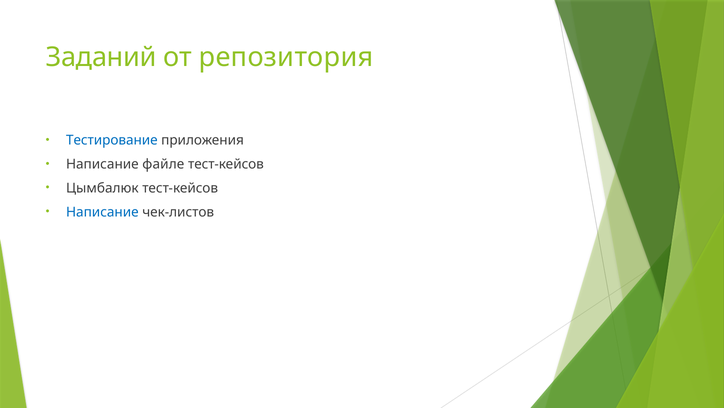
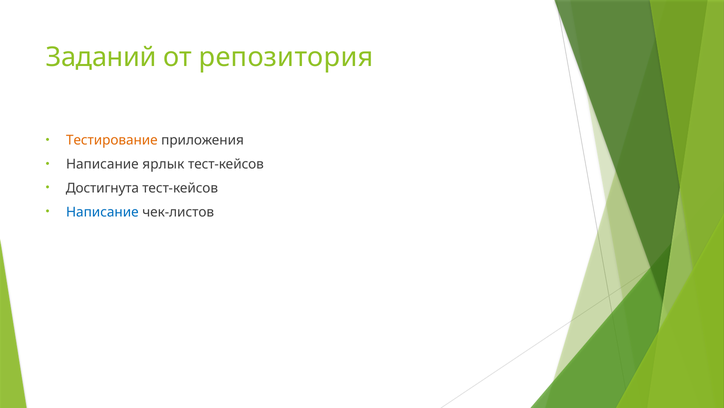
Тестирование colour: blue -> orange (112, 140)
файле: файле -> ярлык (163, 164)
Цымбалюк: Цымбалюк -> Достигнута (102, 188)
